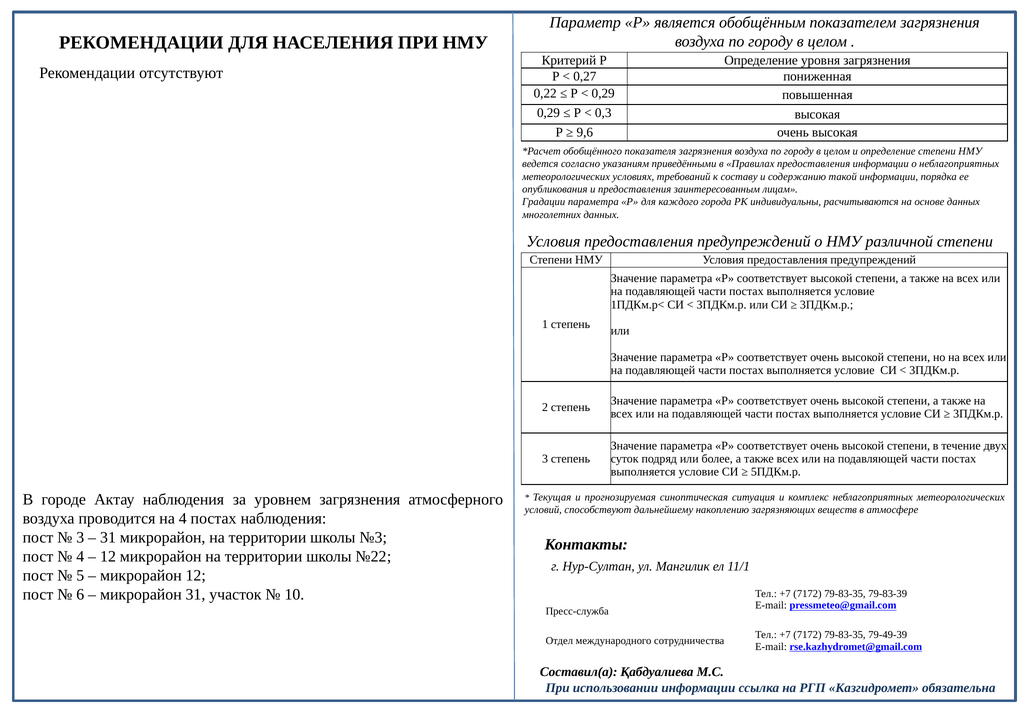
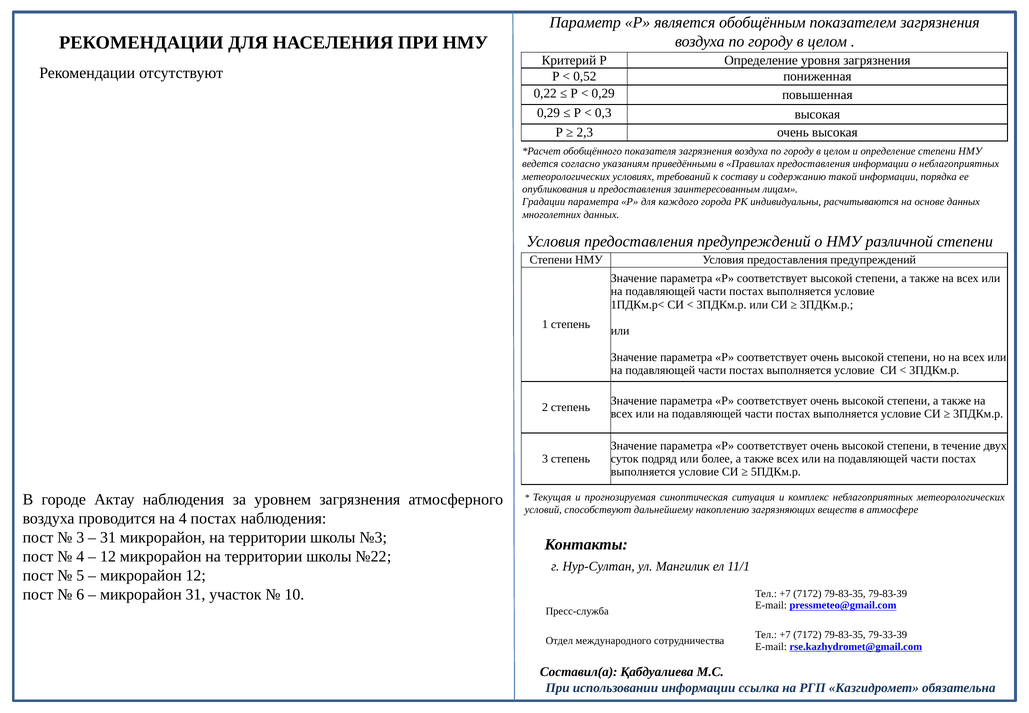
0,27: 0,27 -> 0,52 (585, 76)
9,6: 9,6 -> 2,3 (585, 132)
79-49-39: 79-49-39 -> 79-33-39 (888, 634)
